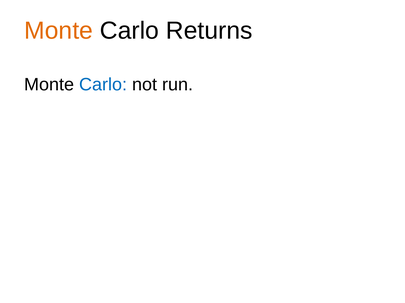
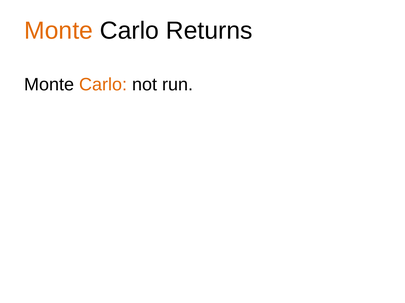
Carlo colour: blue -> orange (103, 85)
